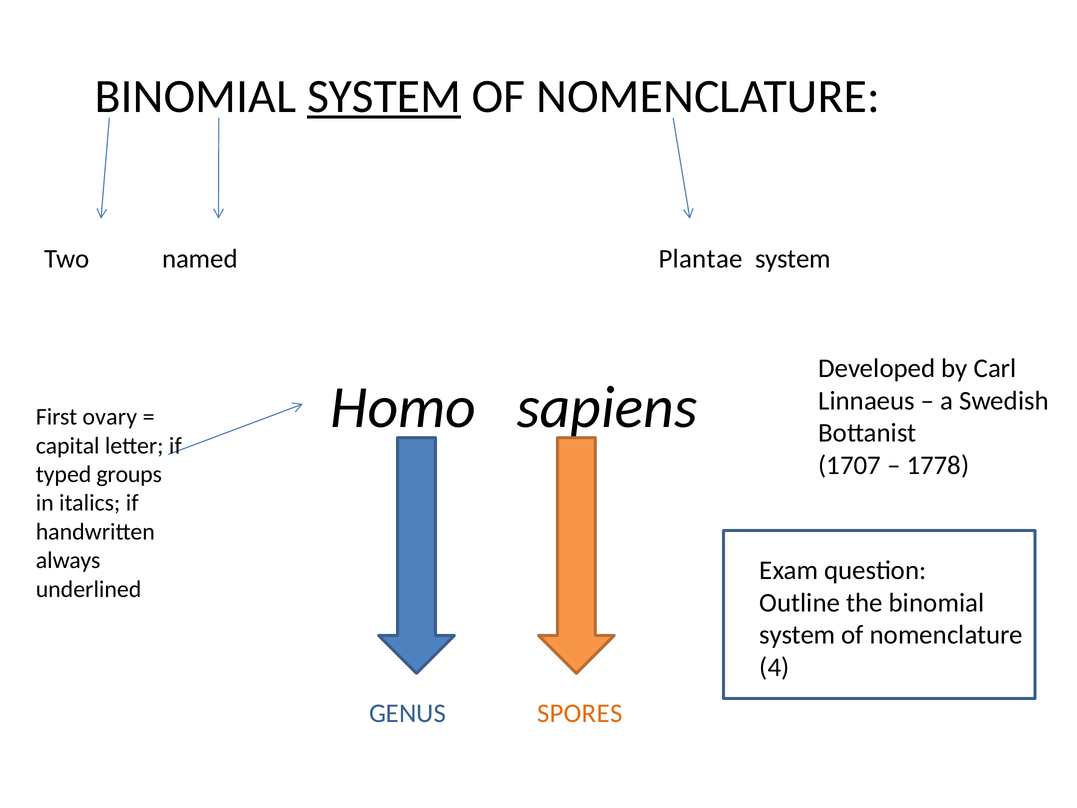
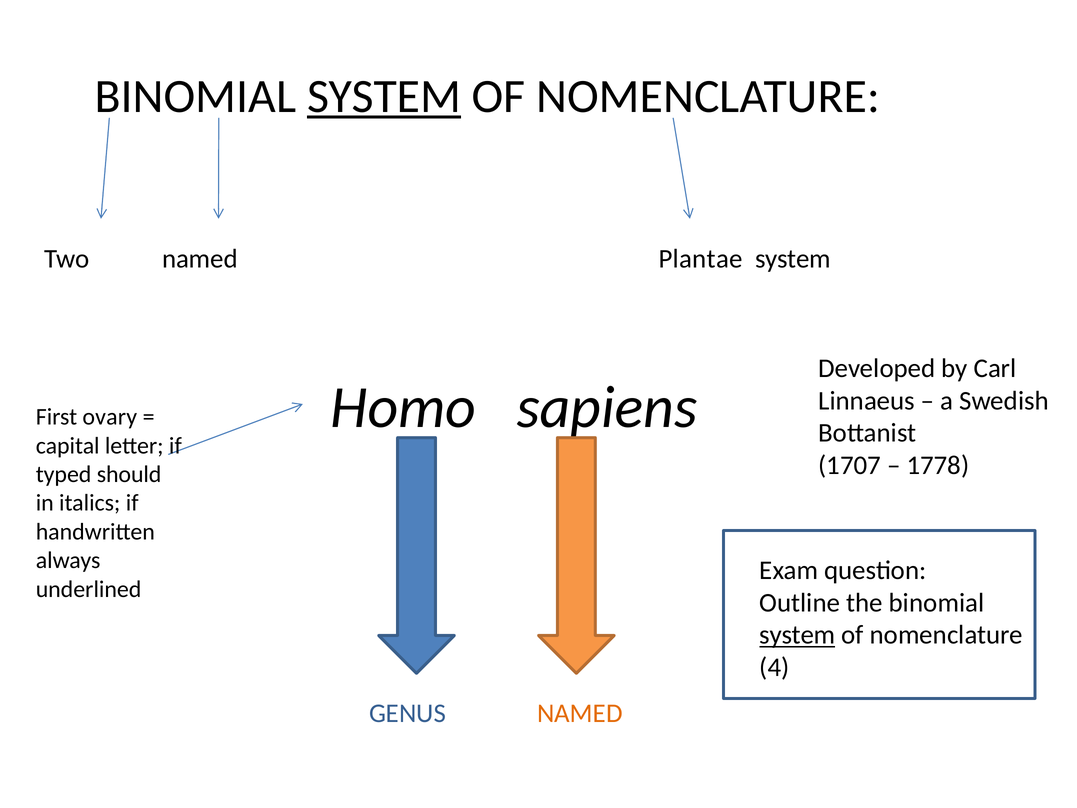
groups: groups -> should (129, 474)
system underline: none -> present (797, 635)
GENUS SPORES: SPORES -> NAMED (580, 713)
